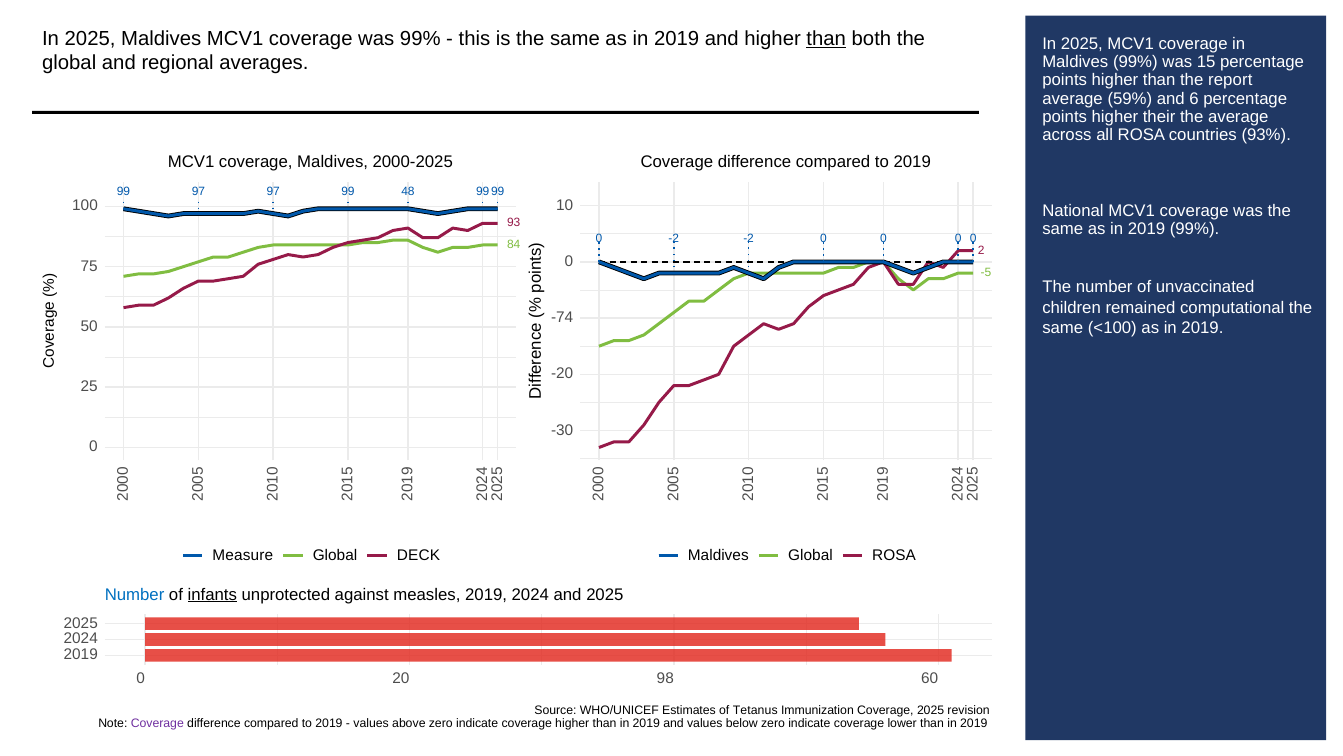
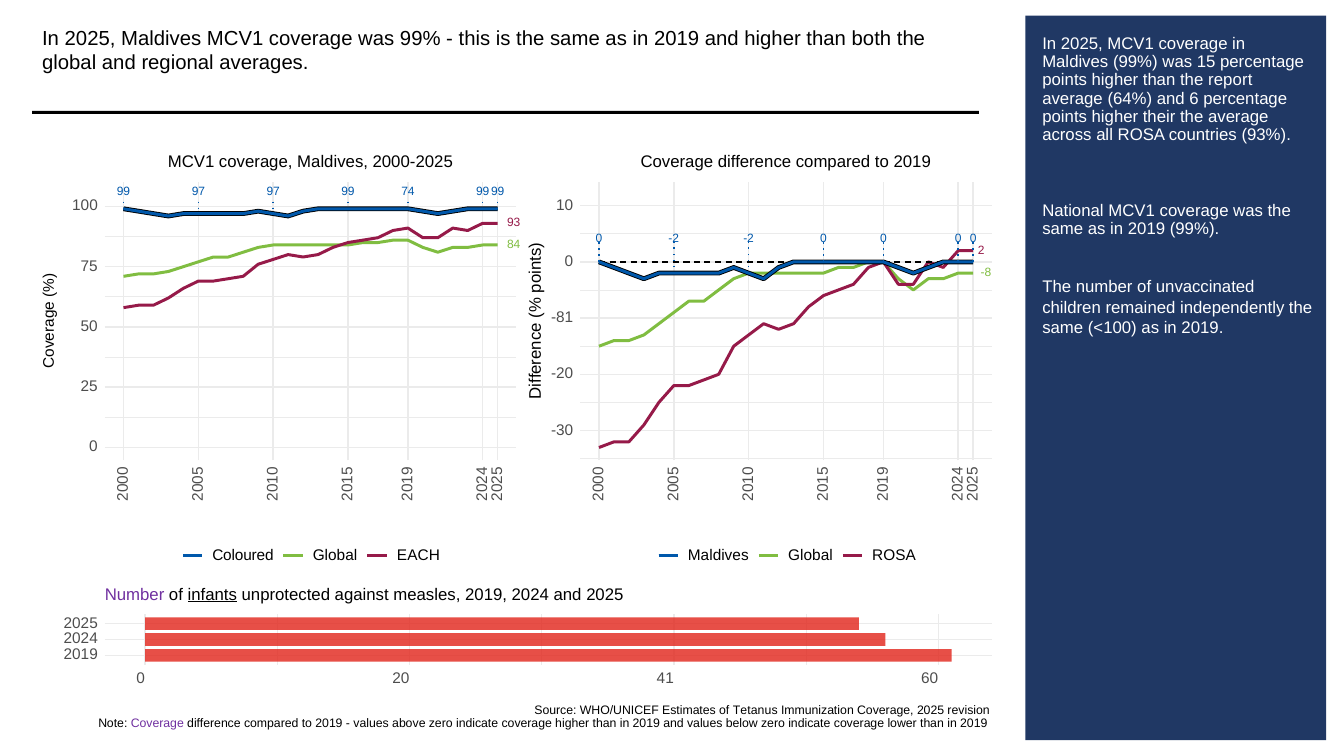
than underline: present -> none (826, 39)
59%: 59% -> 64% (1130, 99)
48: 48 -> 74 (408, 191)
-5: -5 -> -8 (986, 272)
computational: computational -> independently (1232, 307)
-74: -74 -> -81 (562, 317)
Measure: Measure -> Coloured (243, 555)
DECK: DECK -> EACH (418, 555)
Number colour: blue -> purple (135, 594)
98: 98 -> 41 (665, 678)
